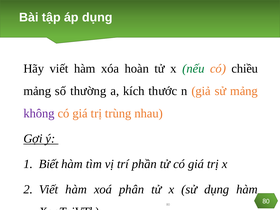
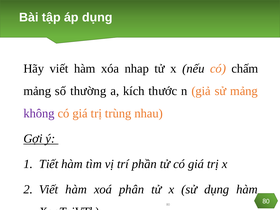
hoàn: hoàn -> nhap (137, 69)
nếu colour: green -> black (193, 69)
chiều: chiều -> chấm (245, 69)
Biết: Biết -> Tiết (49, 164)
